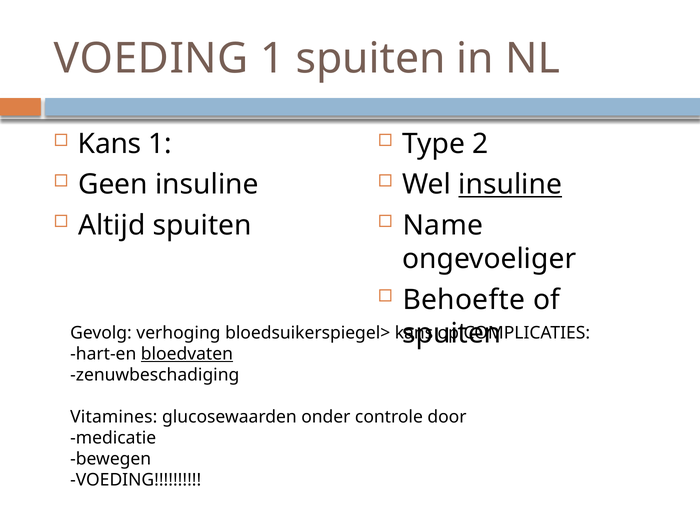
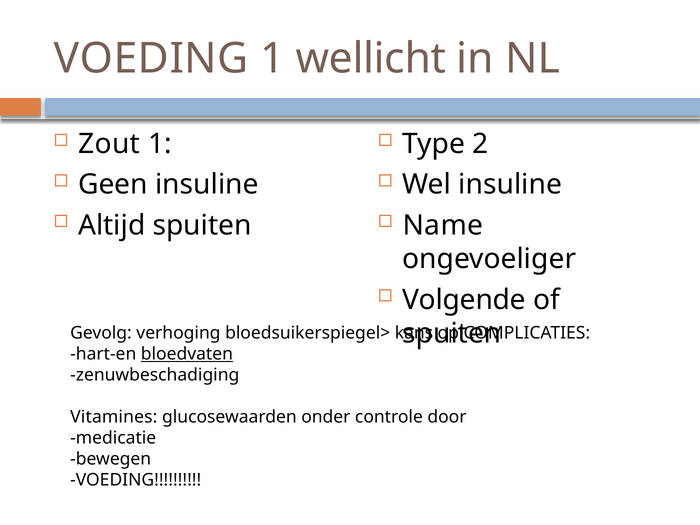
1 spuiten: spuiten -> wellicht (371, 58)
Kans: Kans -> Zout (109, 144)
insuline underline: present -> none (510, 185)
Behoefte: Behoefte -> Volgende (464, 300)
